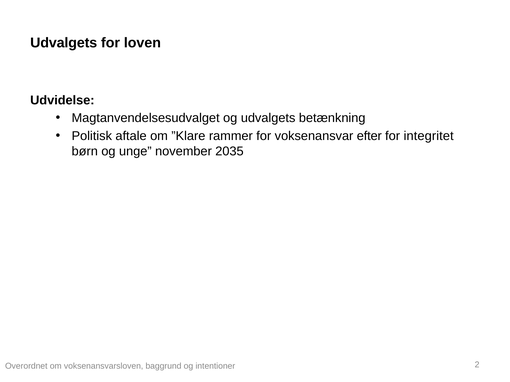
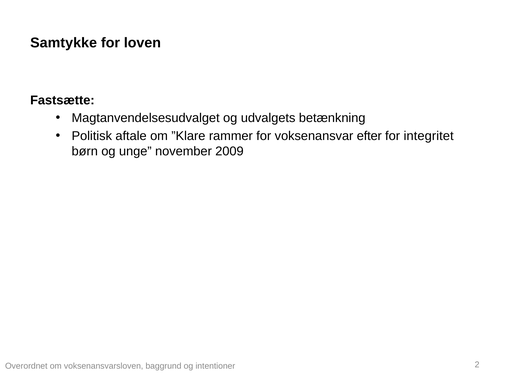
Udvalgets: Udvalgets -> Samtykke (64, 43)
Udvidelse: Udvidelse -> Fastsætte (62, 100)
2035: 2035 -> 2009 (229, 151)
